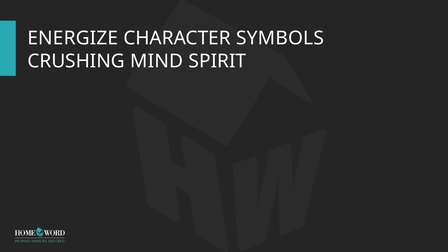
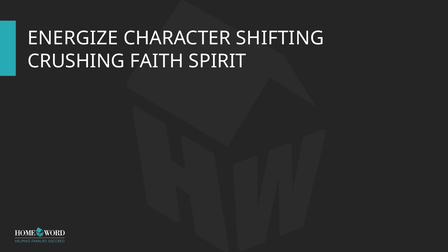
SYMBOLS: SYMBOLS -> SHIFTING (280, 38)
MIND: MIND -> FAITH (157, 61)
